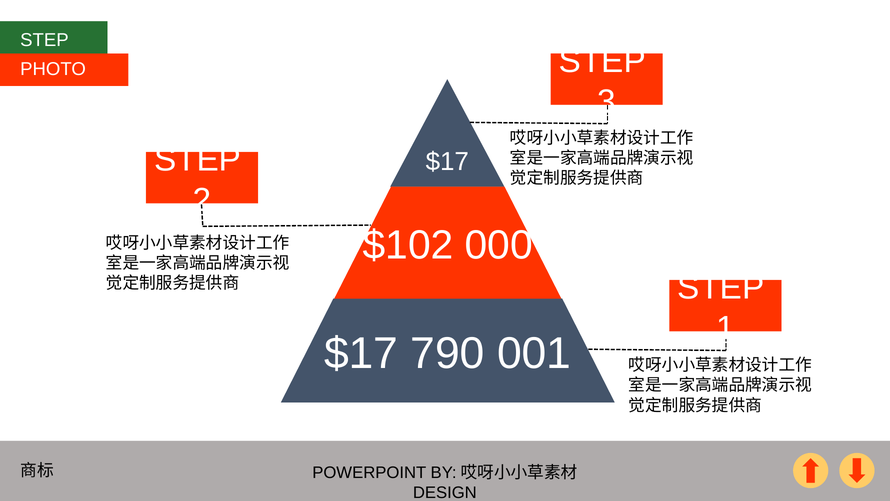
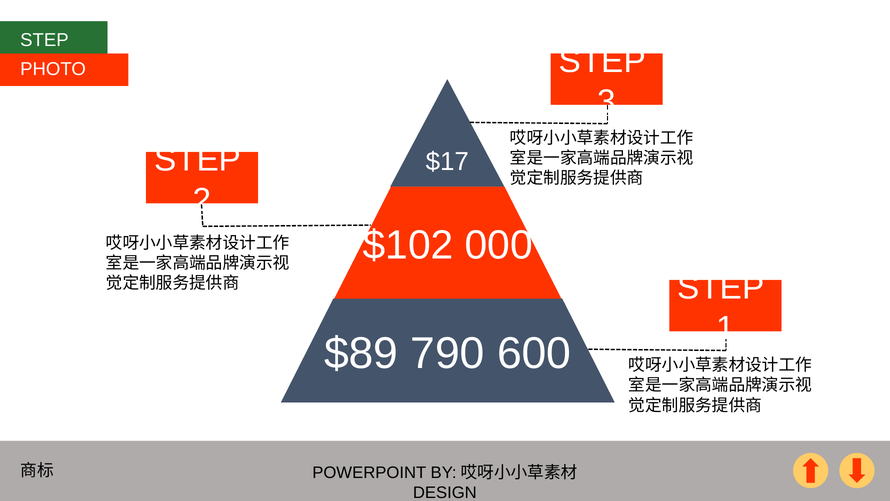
$17: $17 -> $89 (361, 353)
001: 001 -> 600 (534, 353)
